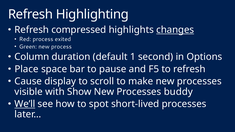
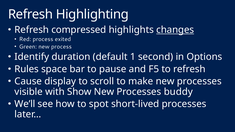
Column: Column -> Identify (32, 57)
Place: Place -> Rules (27, 69)
We’ll underline: present -> none (25, 104)
